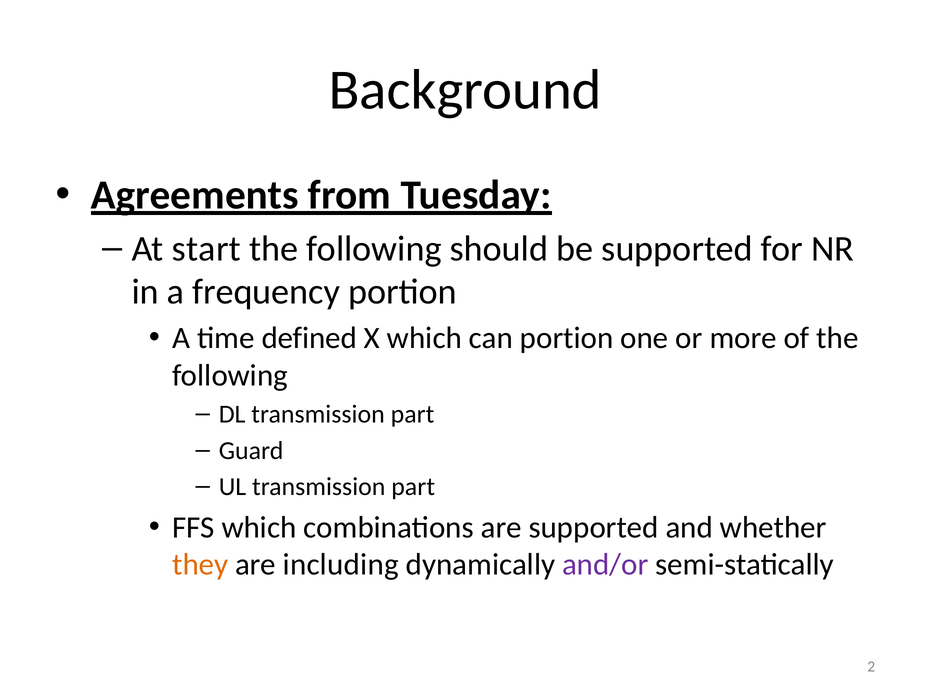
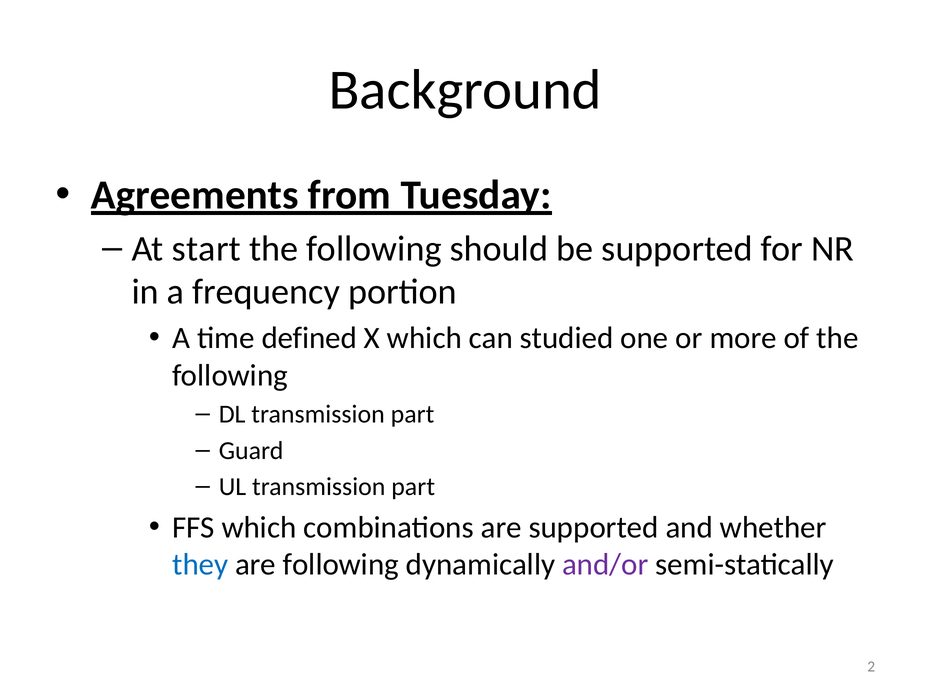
can portion: portion -> studied (567, 338)
they colour: orange -> blue (200, 565)
are including: including -> following (341, 565)
